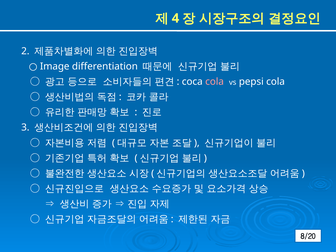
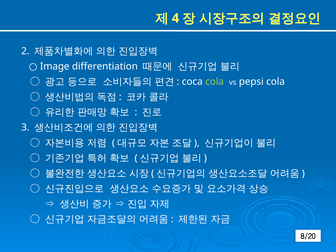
cola colour: pink -> light green (215, 82)
